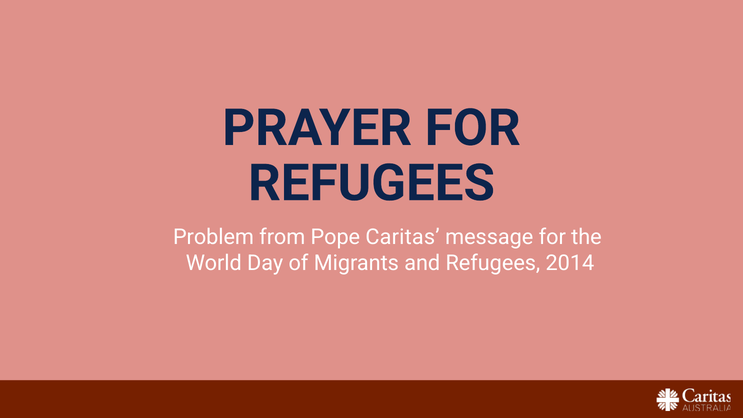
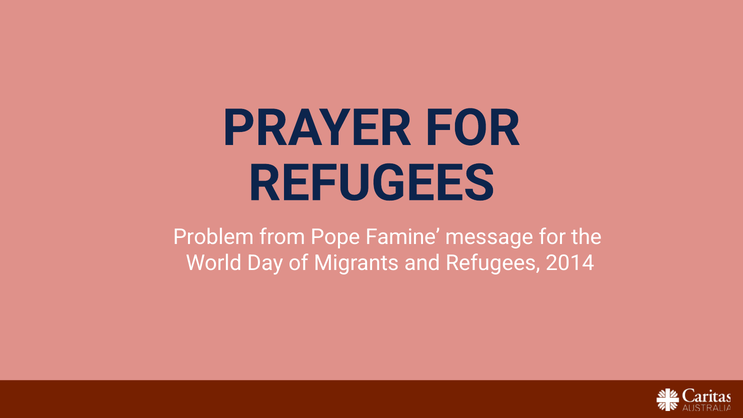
Caritas: Caritas -> Famine (403, 237)
